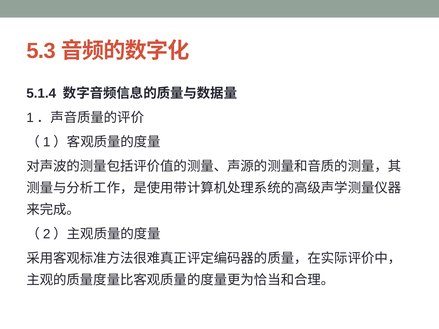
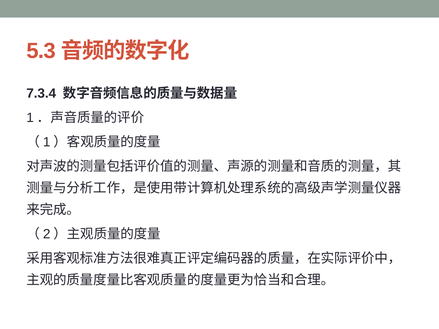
5.1.4: 5.1.4 -> 7.3.4 (41, 94)
